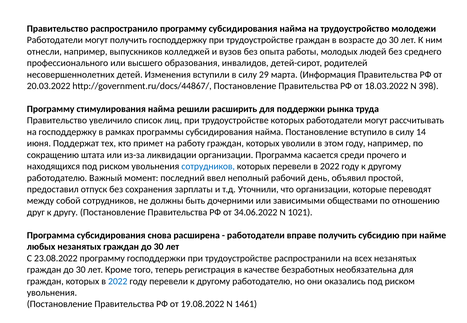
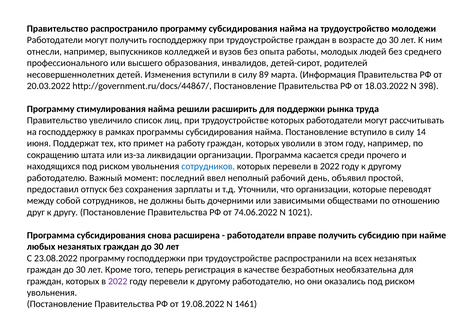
29: 29 -> 89 (264, 75)
34.06.2022: 34.06.2022 -> 74.06.2022 (256, 213)
2022 colour: blue -> purple (118, 281)
